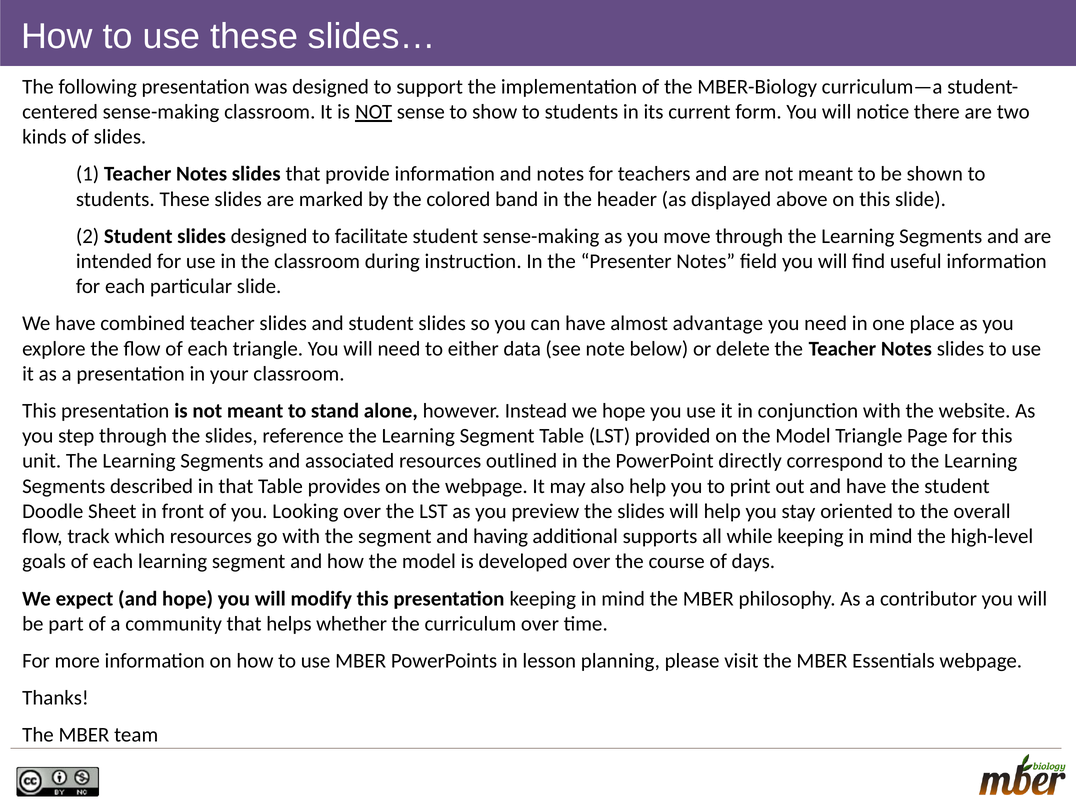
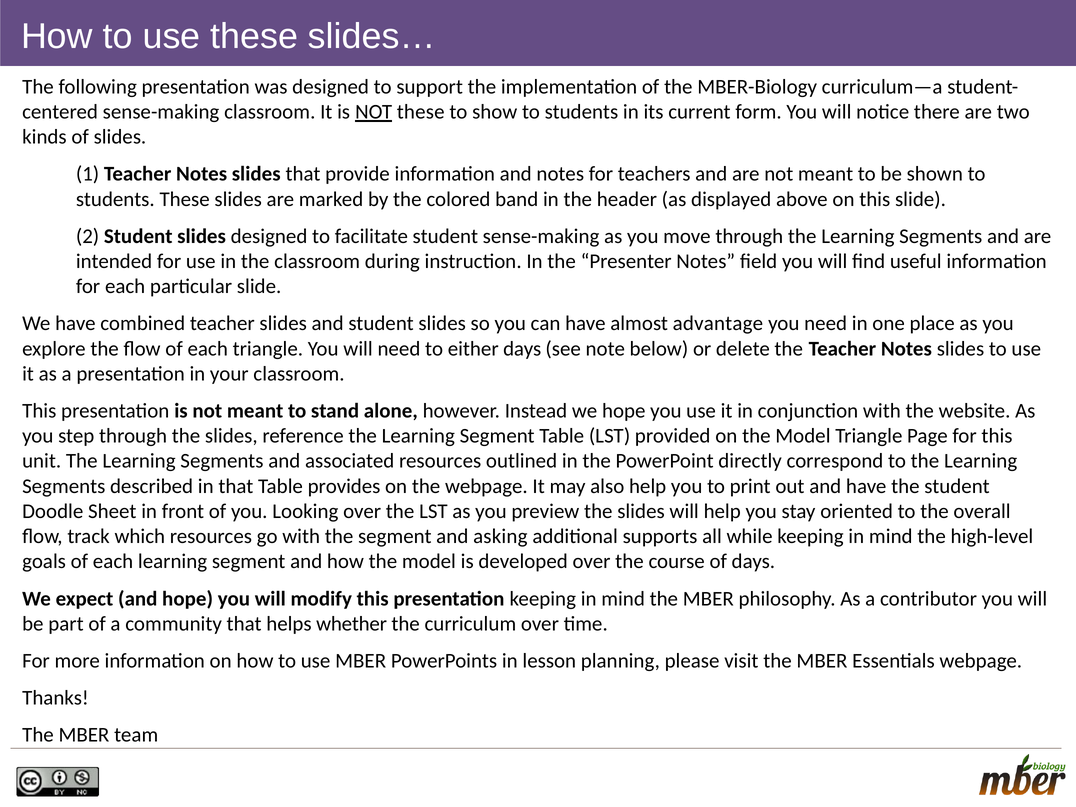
NOT sense: sense -> these (421, 112)
either data: data -> days (522, 349)
having: having -> asking (500, 536)
